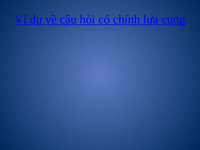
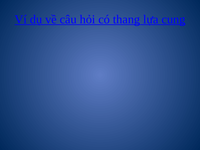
chính: chính -> thang (126, 19)
